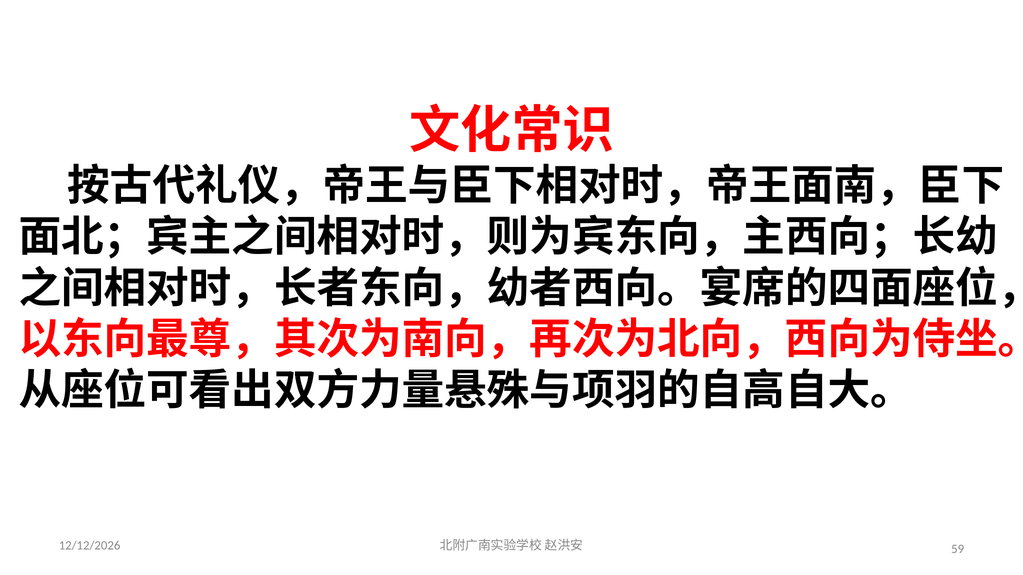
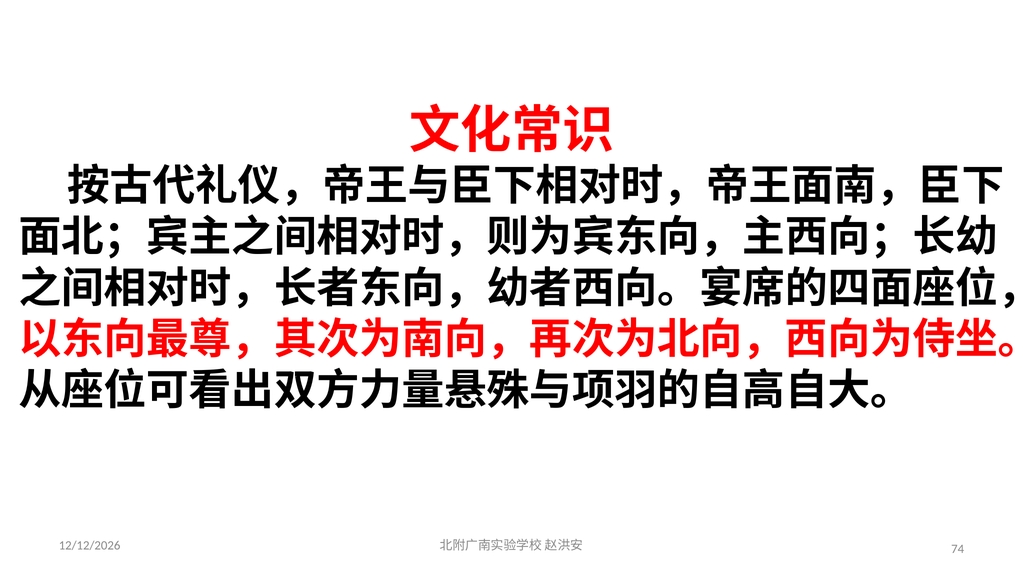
59: 59 -> 74 (958, 549)
